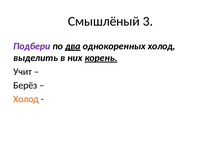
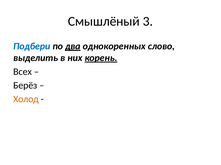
Подбери colour: purple -> blue (32, 46)
однокоренных холод: холод -> слово (161, 46)
Учит: Учит -> Всех (23, 72)
